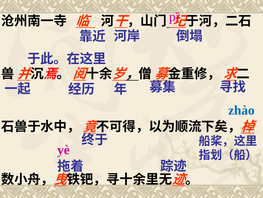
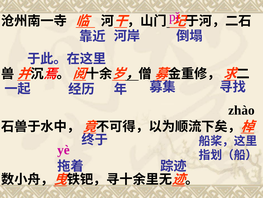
zhào colour: blue -> black (241, 110)
